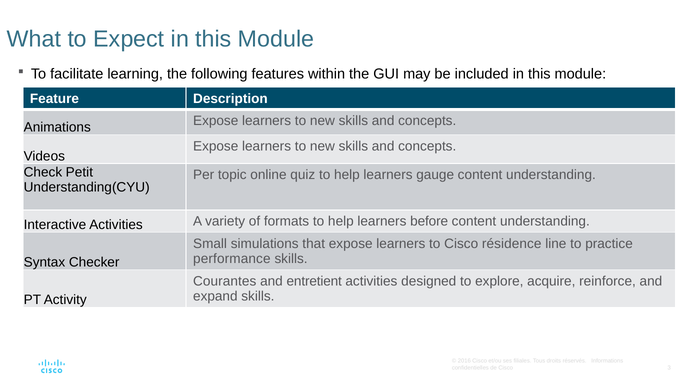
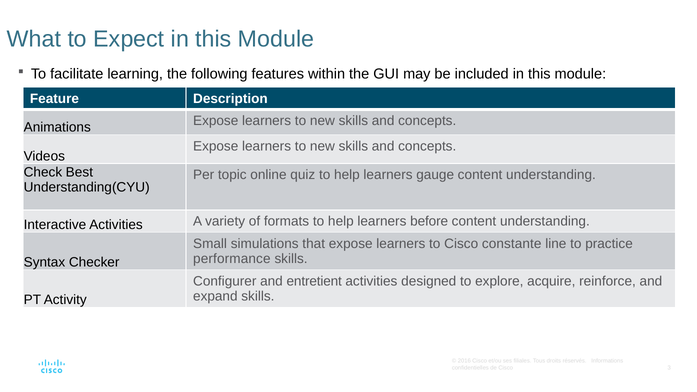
Petit: Petit -> Best (79, 172)
résidence: résidence -> constante (512, 244)
Courantes: Courantes -> Configurer (225, 281)
